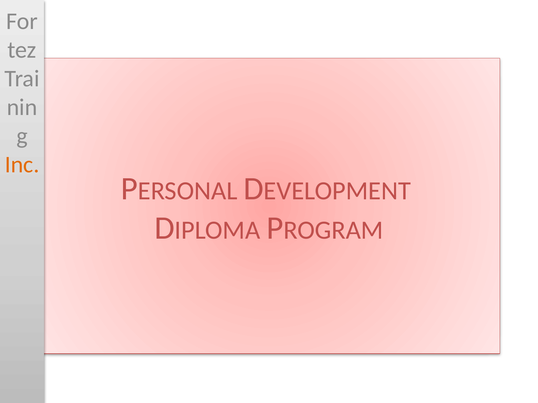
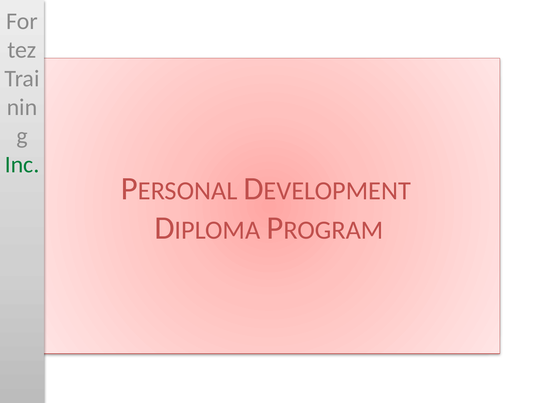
Inc colour: orange -> green (22, 165)
